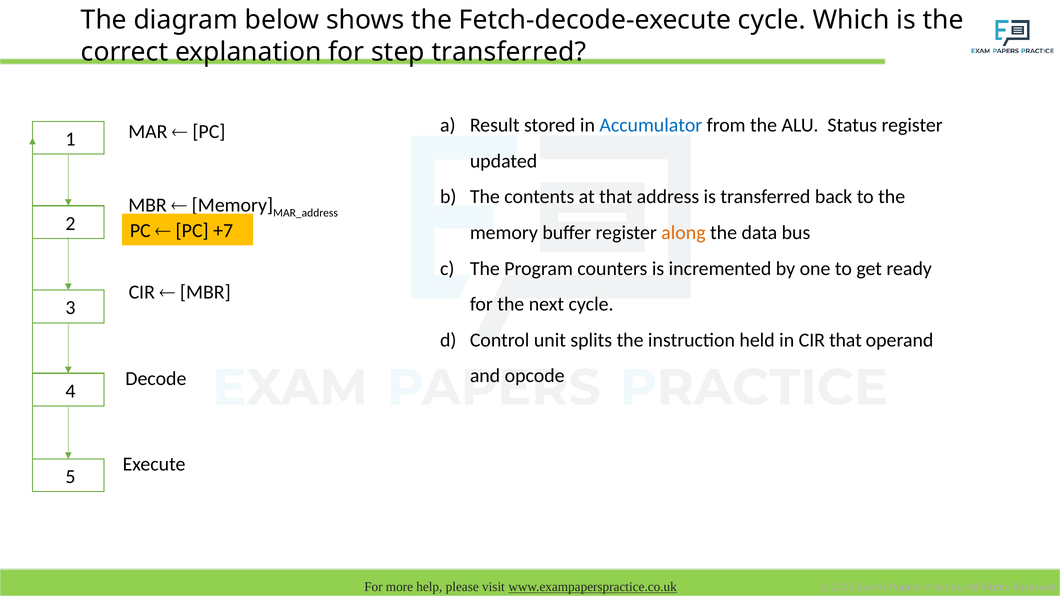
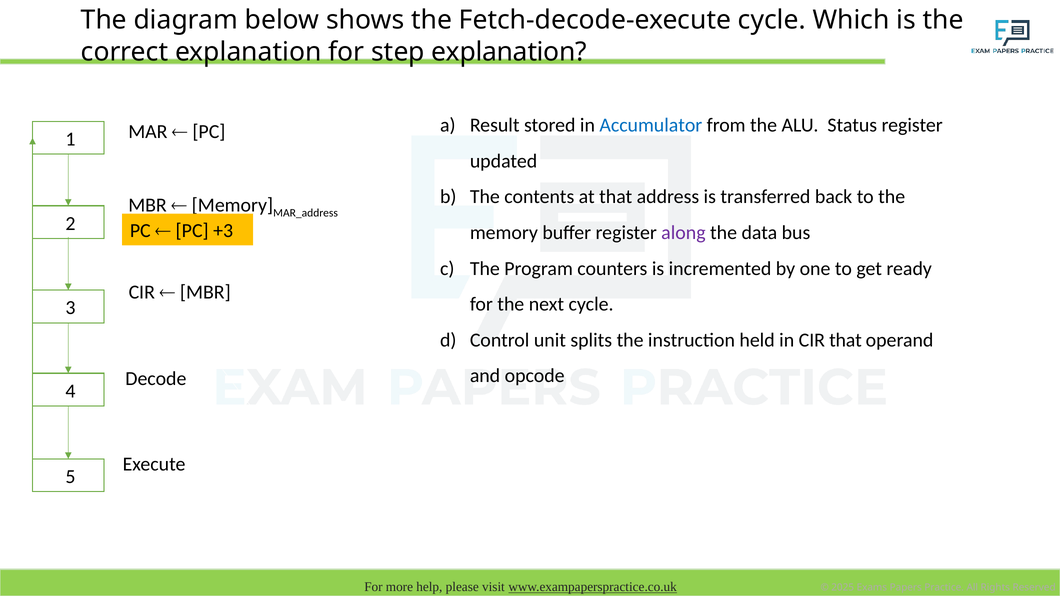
step transferred: transferred -> explanation (509, 52)
+7: +7 -> +3 (223, 231)
along colour: orange -> purple (683, 233)
